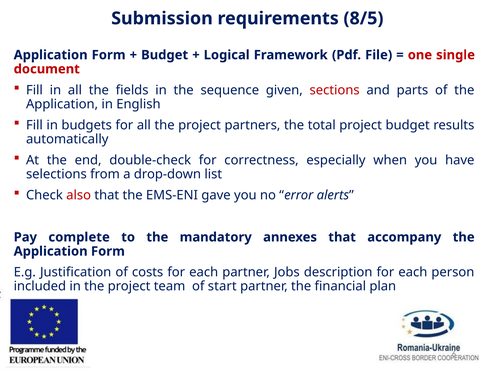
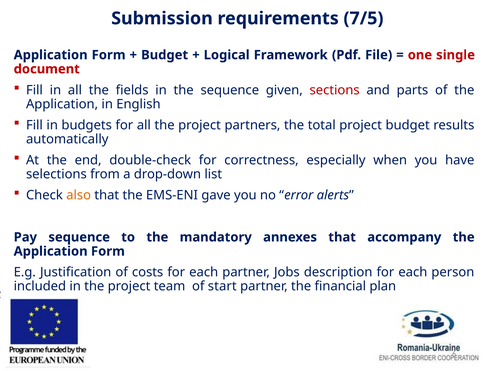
8/5: 8/5 -> 7/5 (363, 18)
also colour: red -> orange (79, 195)
Pay complete: complete -> sequence (79, 237)
